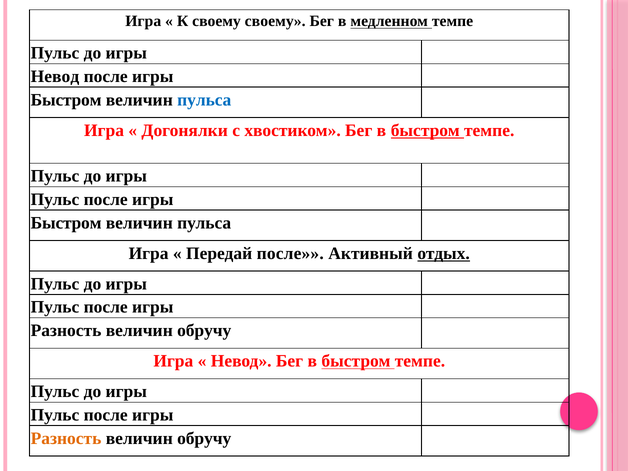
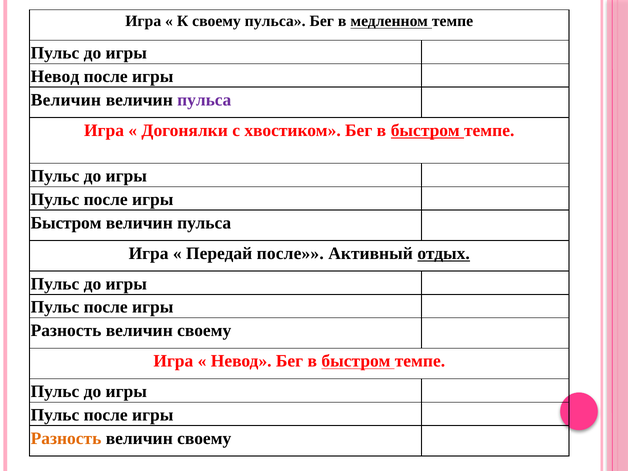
своему своему: своему -> пульса (275, 21)
Быстром: Быстром -> Величин (66, 100)
пульса colour: blue -> purple (204, 100)
обручу: обручу -> своему (204, 331)
обручу: обручу -> своему (204, 438)
